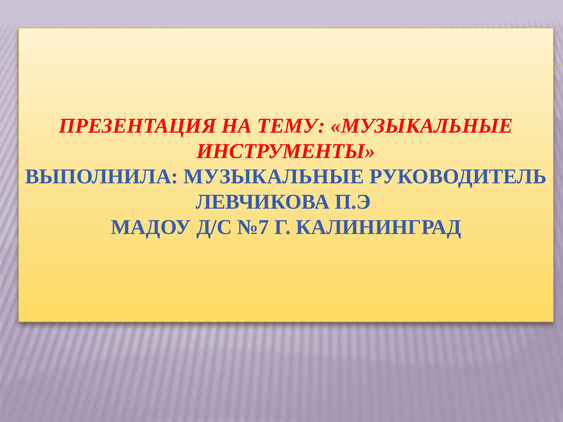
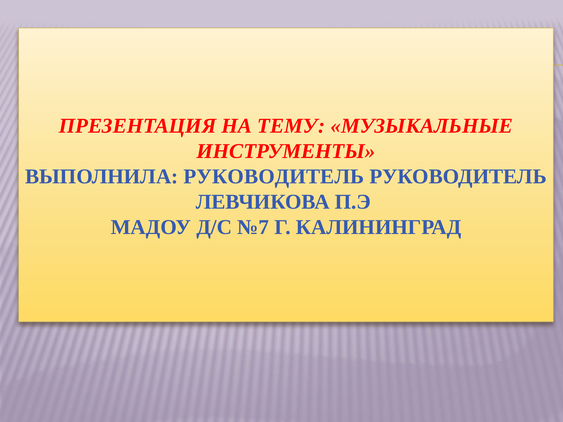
ВЫПОЛНИЛА МУЗЫКАЛЬНЫЕ: МУЗЫКАЛЬНЫЕ -> РУКОВОДИТЕЛЬ (274, 177)
